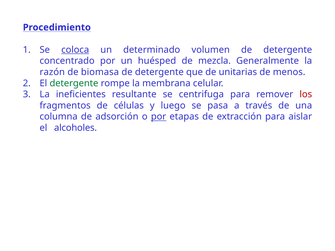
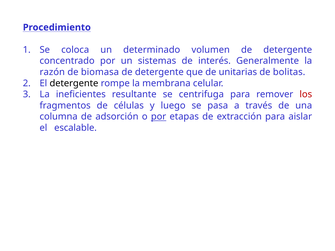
coloca underline: present -> none (75, 50)
huésped: huésped -> sistemas (157, 61)
mezcla: mezcla -> interés (214, 61)
menos: menos -> bolitas (289, 72)
detergente colour: green -> black (74, 83)
alcoholes: alcoholes -> escalable (76, 128)
